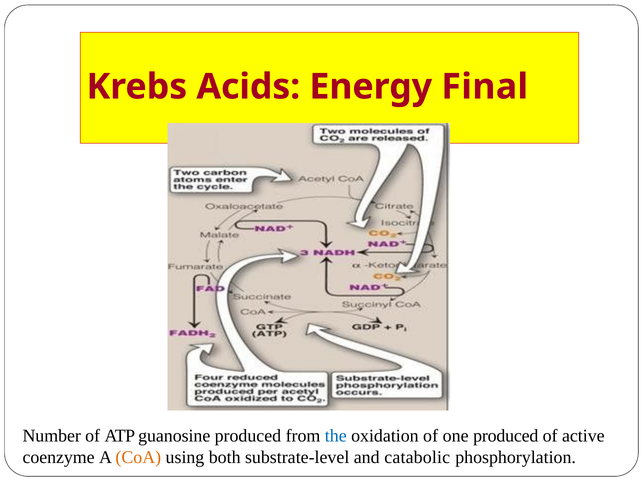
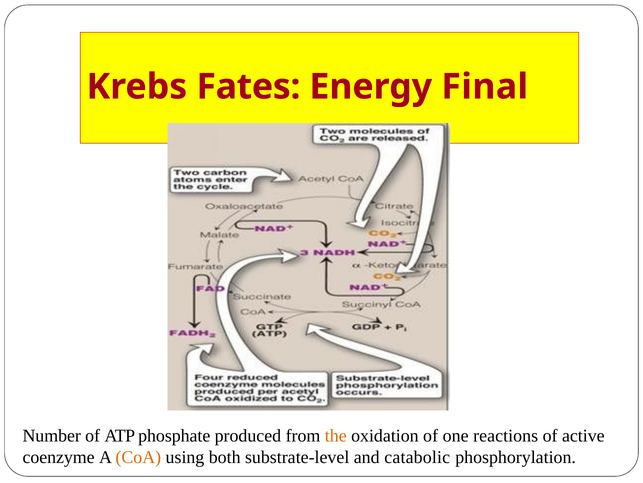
Acids: Acids -> Fates (248, 87)
guanosine: guanosine -> phosphate (174, 435)
the colour: blue -> orange (336, 435)
one produced: produced -> reactions (506, 435)
